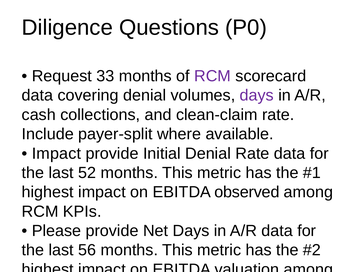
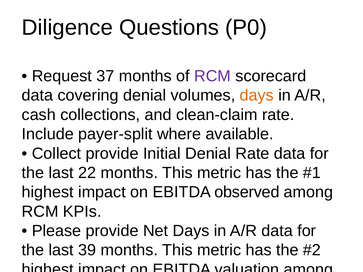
33: 33 -> 37 (105, 76)
days colour: purple -> orange (257, 95)
Impact: Impact -> Collect (56, 154)
52: 52 -> 22 (87, 173)
56: 56 -> 39 (87, 250)
